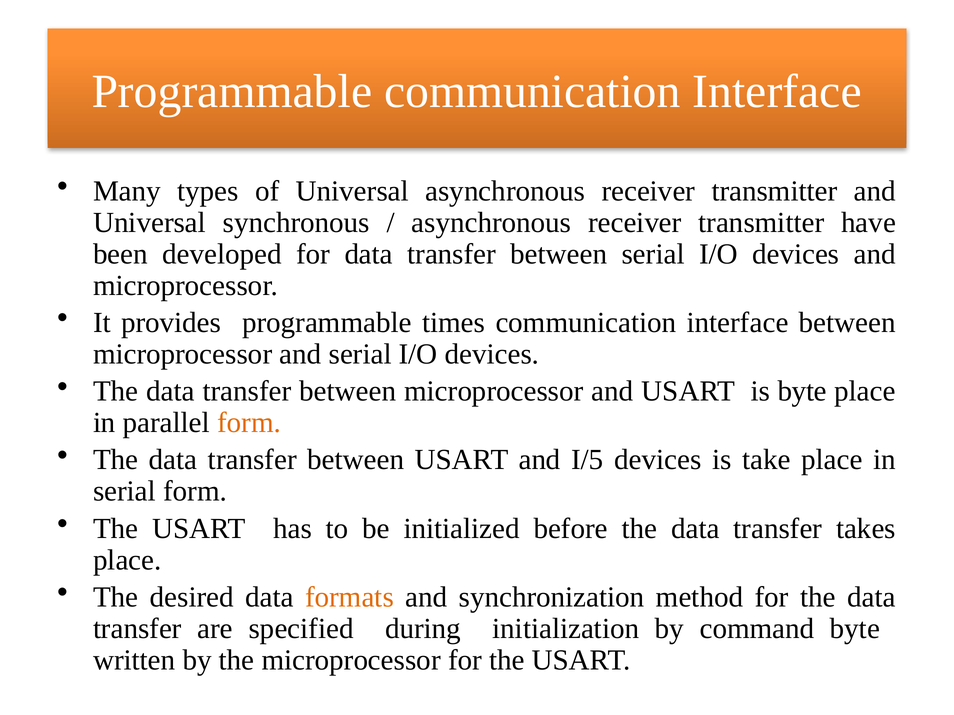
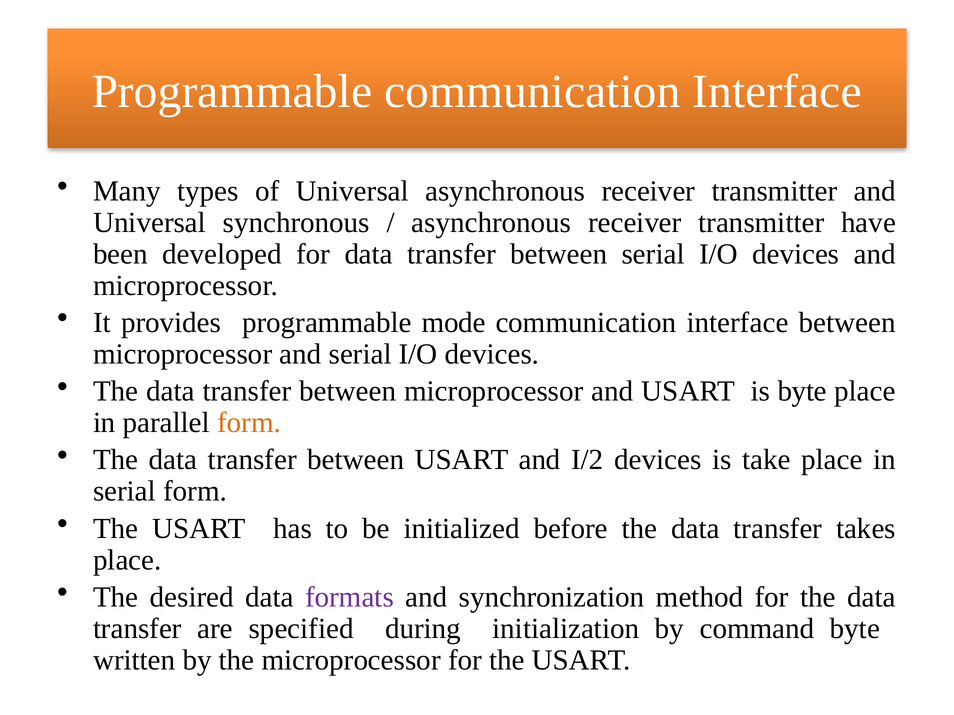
times: times -> mode (454, 323)
I/5: I/5 -> I/2 (587, 460)
formats colour: orange -> purple (349, 597)
